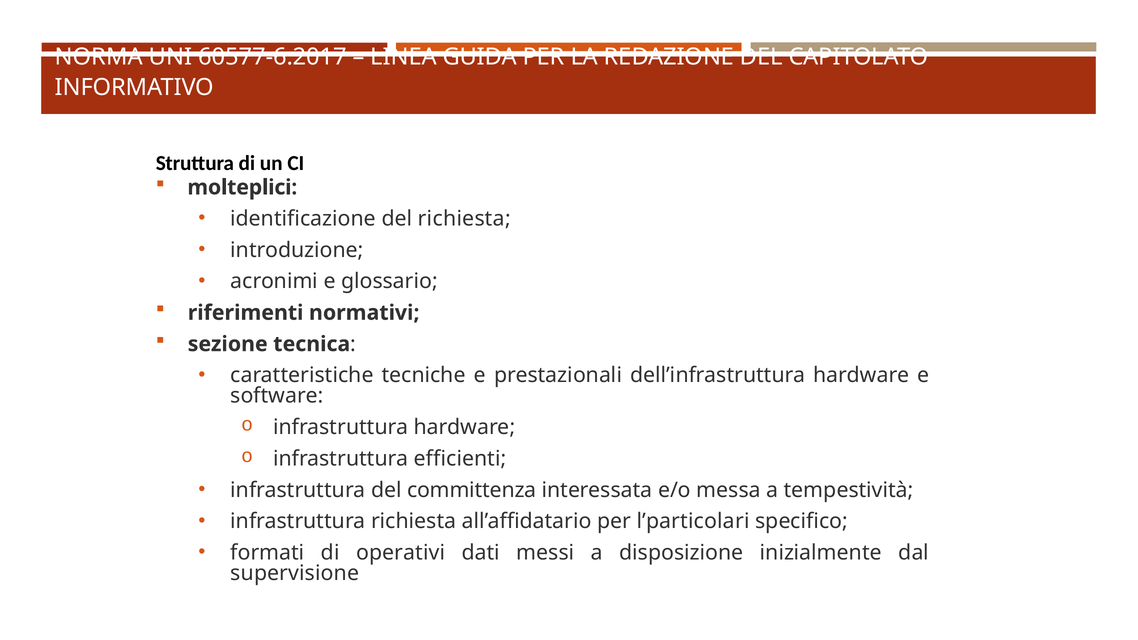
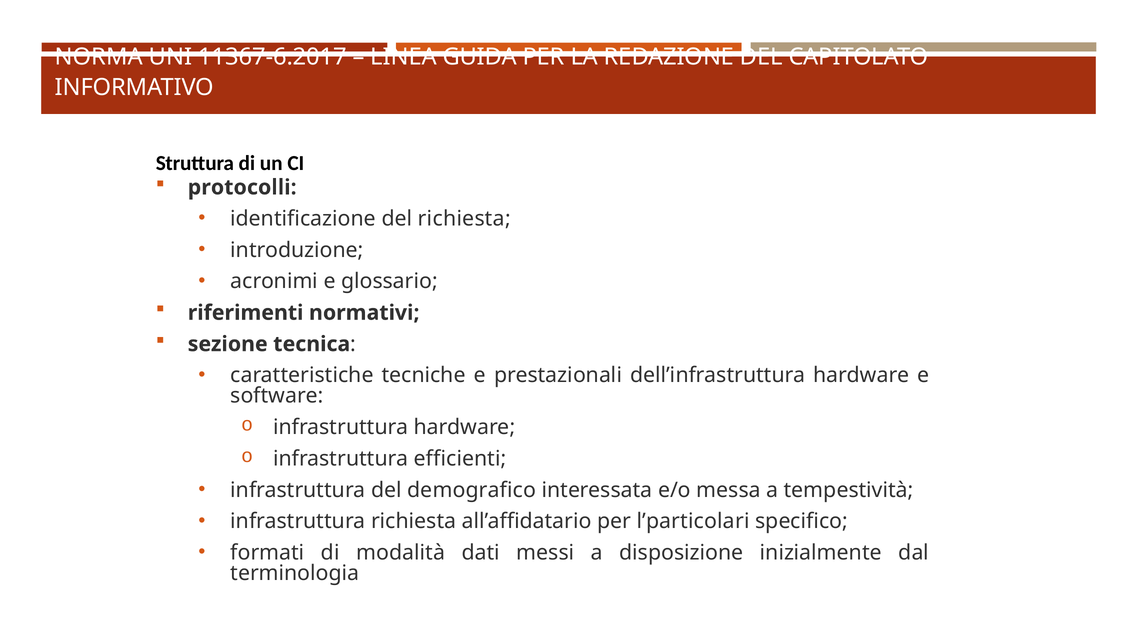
60577-6:2017: 60577-6:2017 -> 11367-6:2017 (273, 57)
molteplici: molteplici -> protocolli (242, 187)
committenza: committenza -> demografico (472, 490)
operativi: operativi -> modalità (401, 553)
supervisione: supervisione -> terminologia (295, 573)
